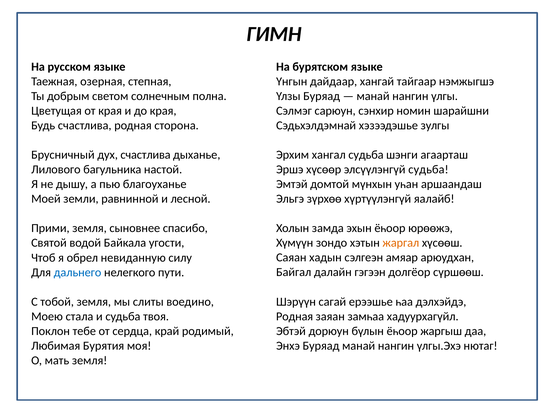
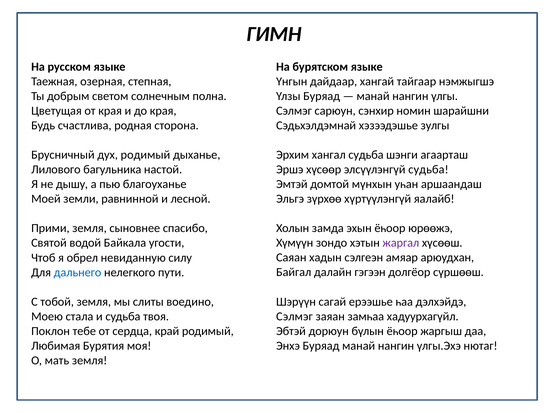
дух счастлива: счастлива -> родимый (145, 155)
жаргал colour: orange -> purple (401, 243)
Родная: Родная -> Сэлмэг (294, 316)
